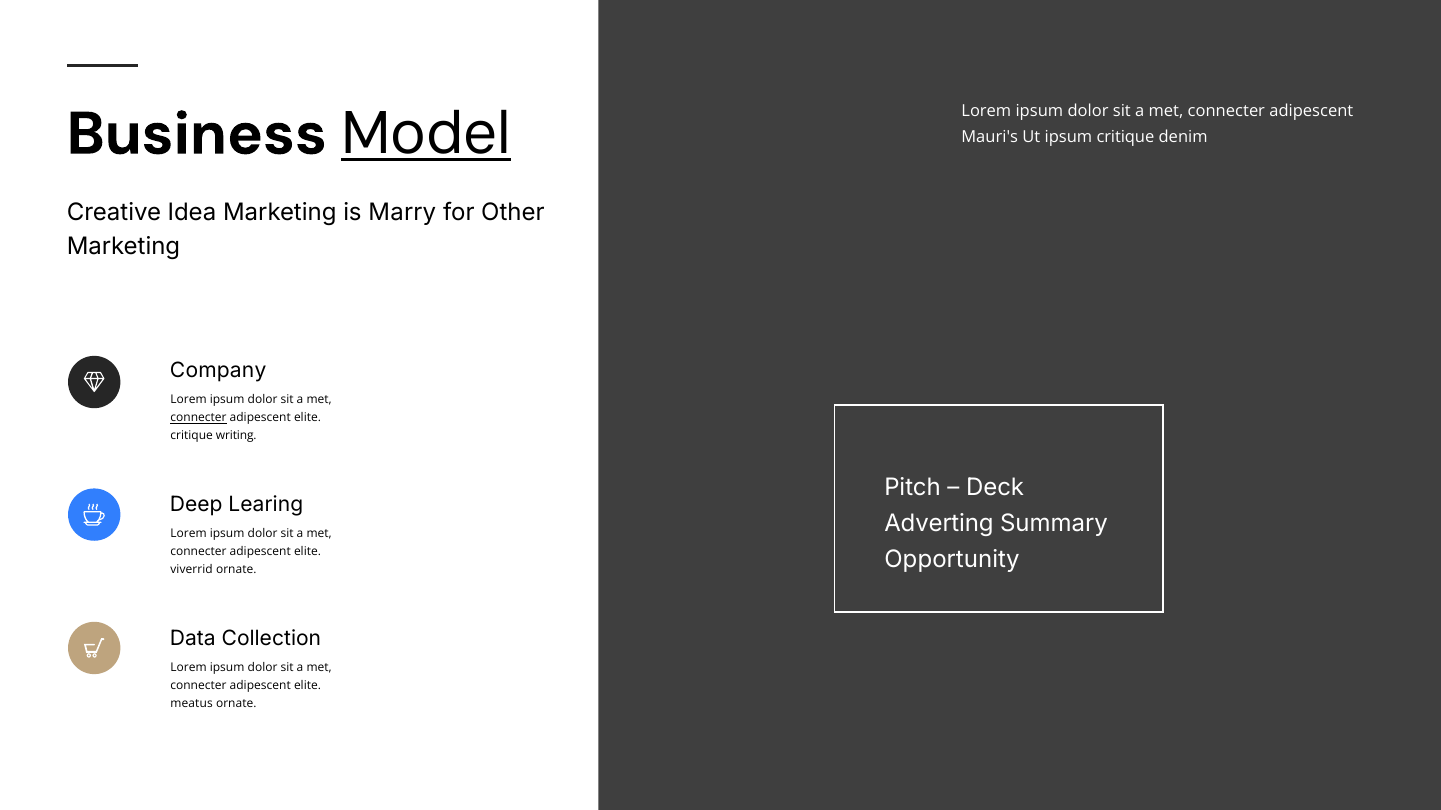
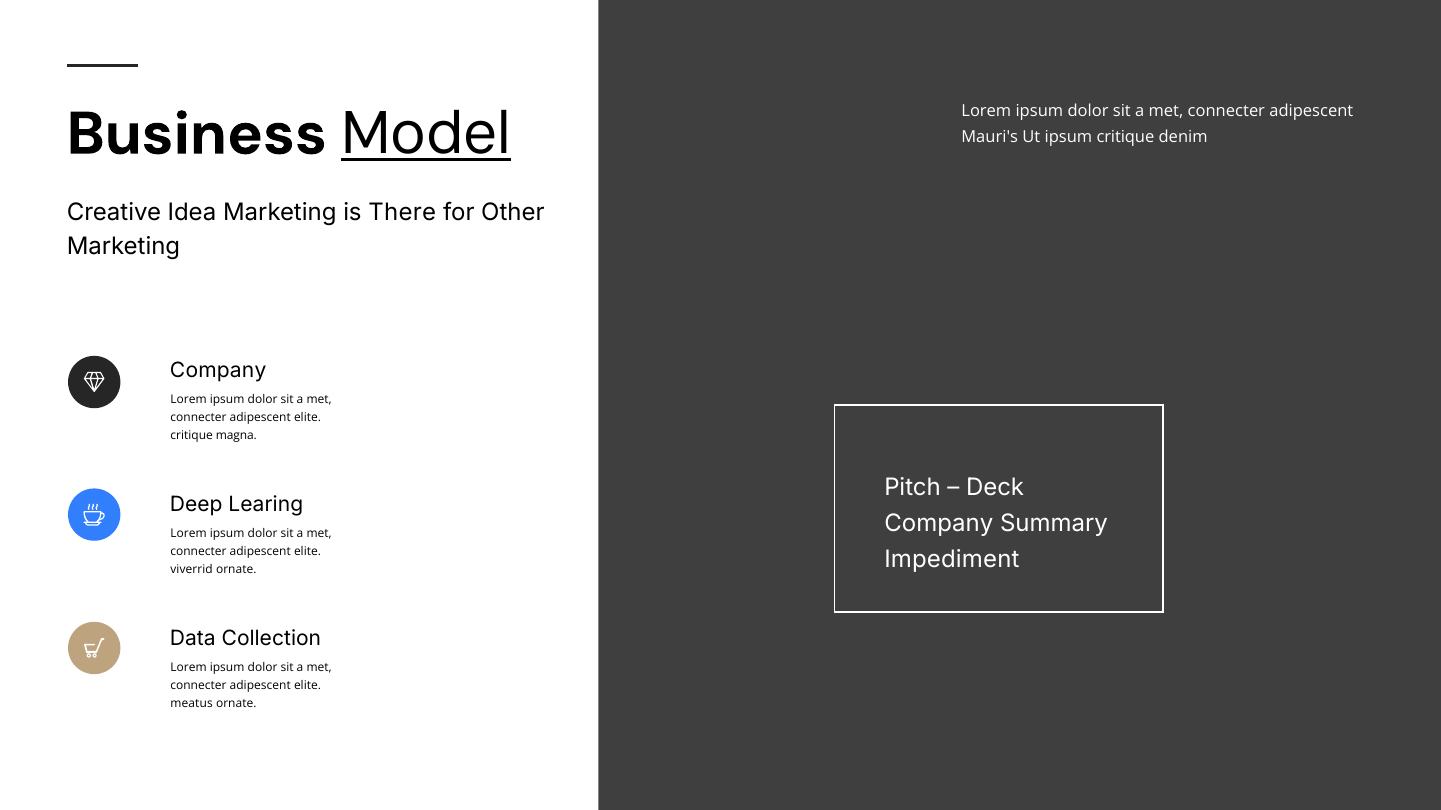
Marry: Marry -> There (402, 213)
connecter underline: present -> none (198, 418)
writing: writing -> magna (236, 436)
Adverting: Adverting -> Company (939, 524)
Opportunity: Opportunity -> Impediment (952, 560)
